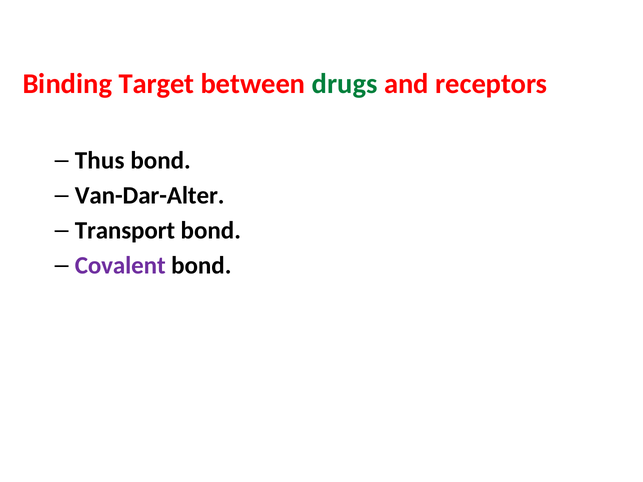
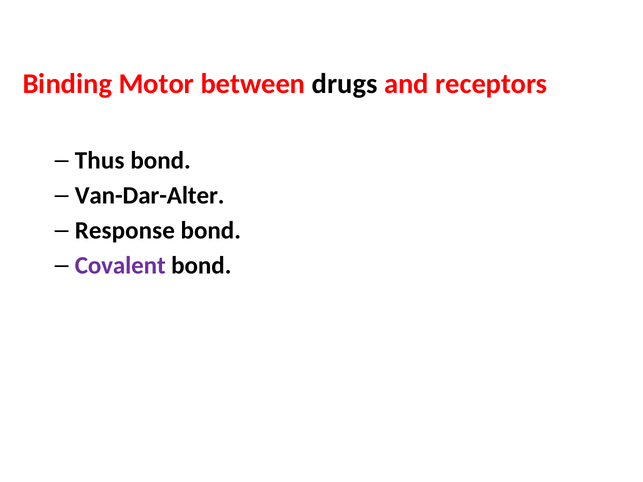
Target: Target -> Motor (156, 84)
drugs colour: green -> black (345, 84)
Transport: Transport -> Response (125, 231)
